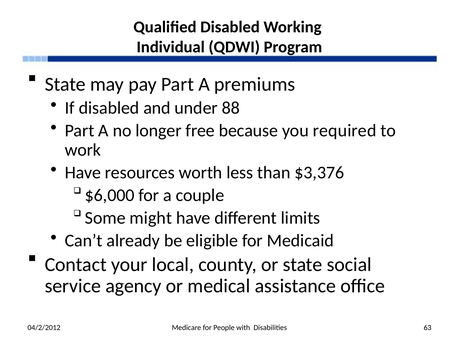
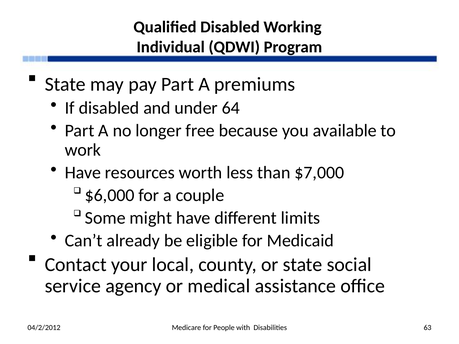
88: 88 -> 64 (231, 108)
required: required -> available (345, 131)
$3,376: $3,376 -> $7,000 (319, 173)
